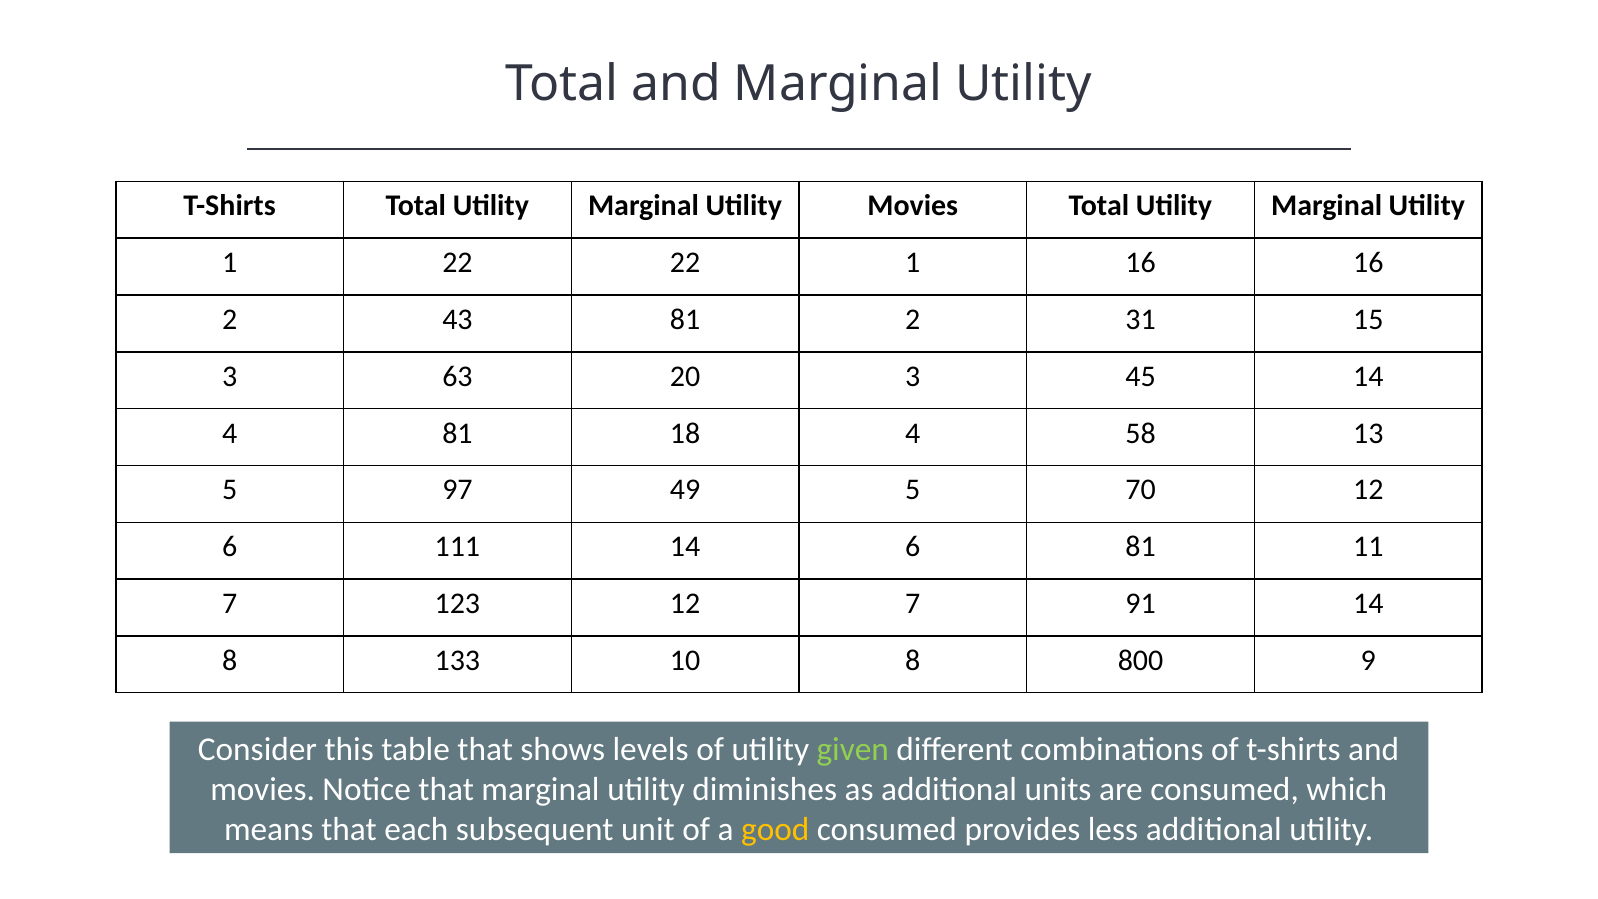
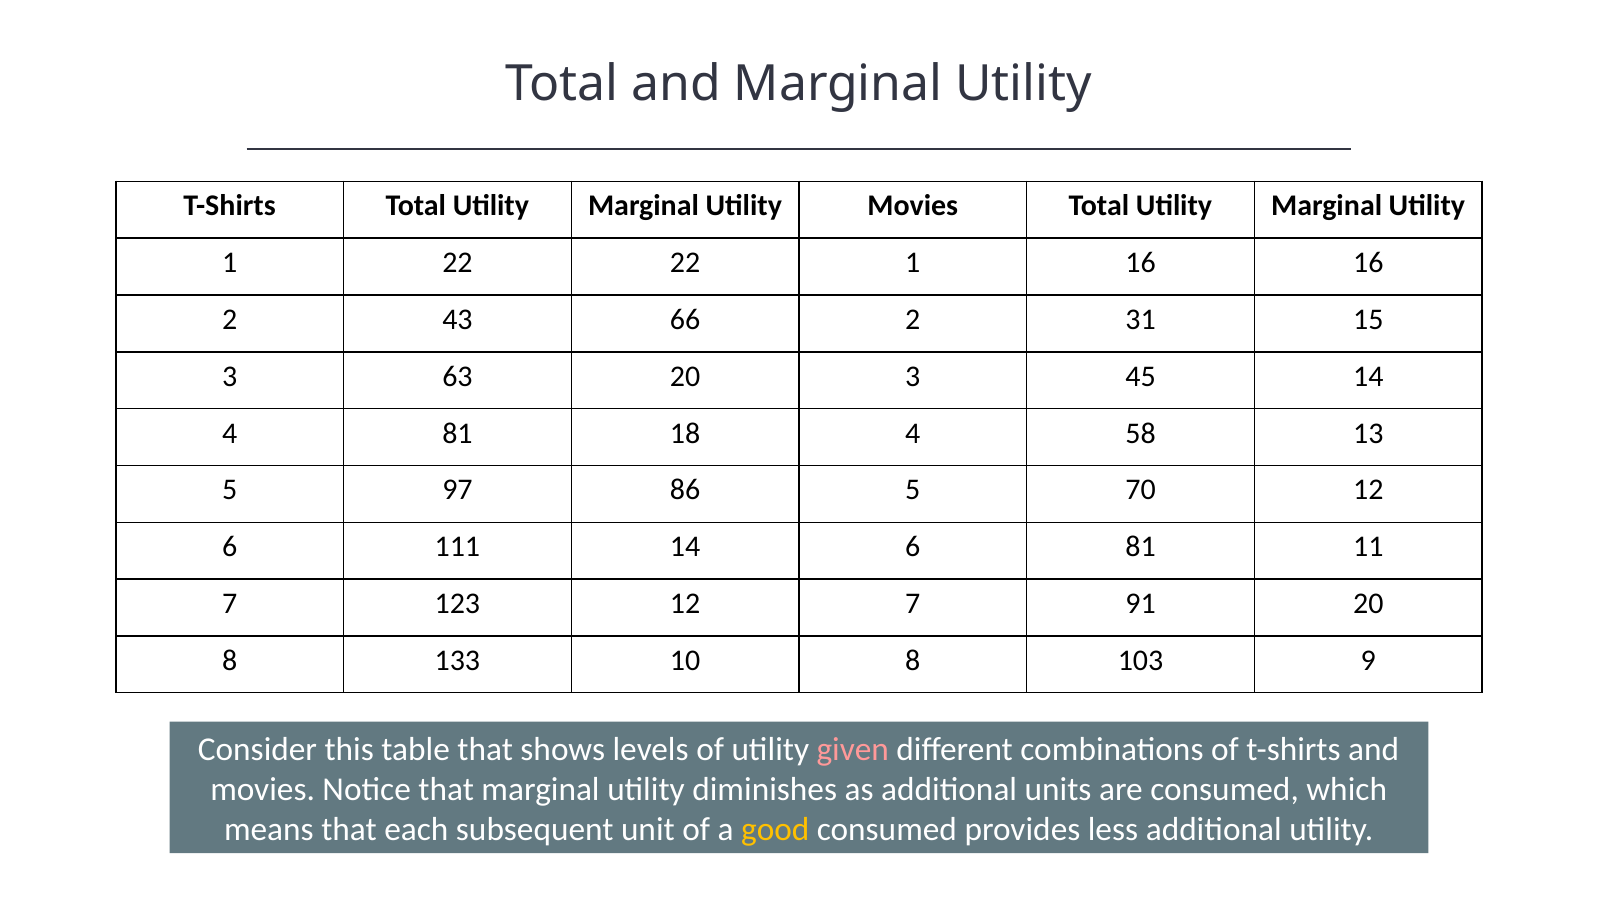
43 81: 81 -> 66 (685, 320)
49: 49 -> 86 (685, 490)
91 14: 14 -> 20 (1368, 604)
800: 800 -> 103 (1141, 660)
given colour: light green -> pink (853, 750)
